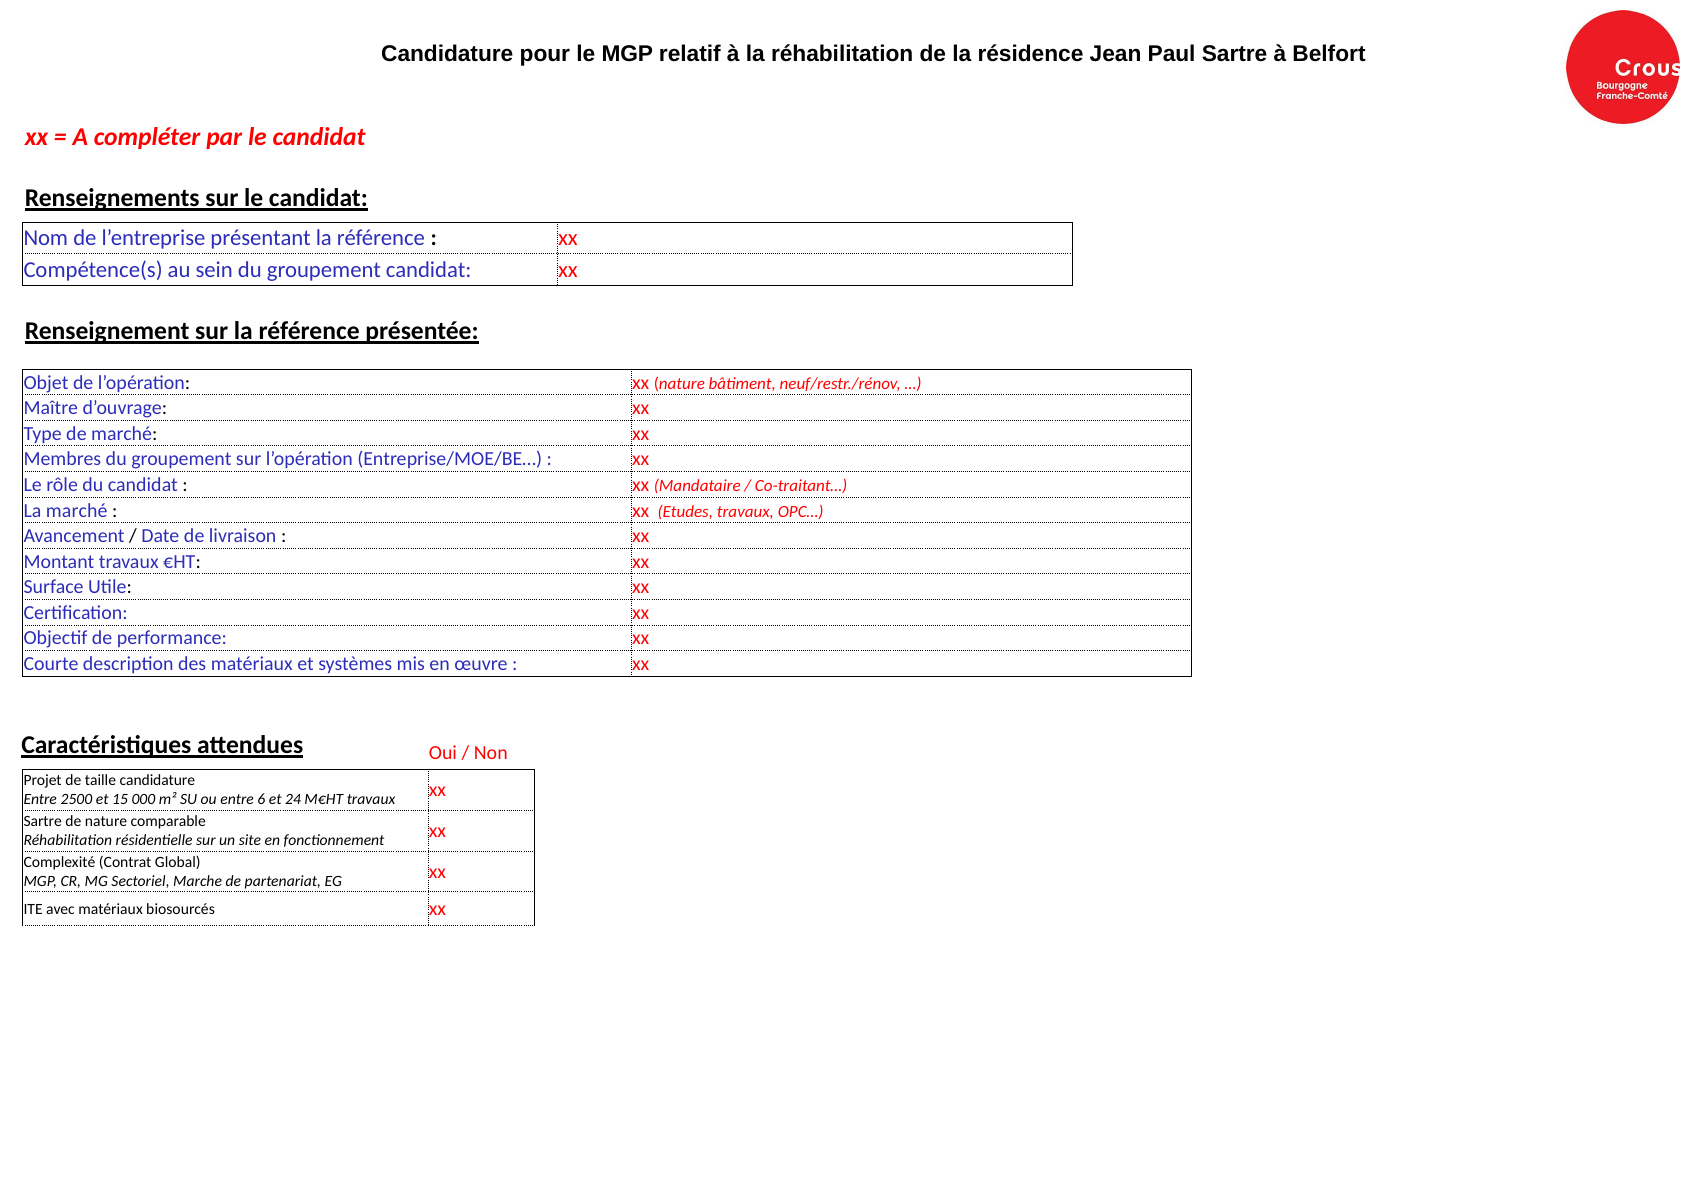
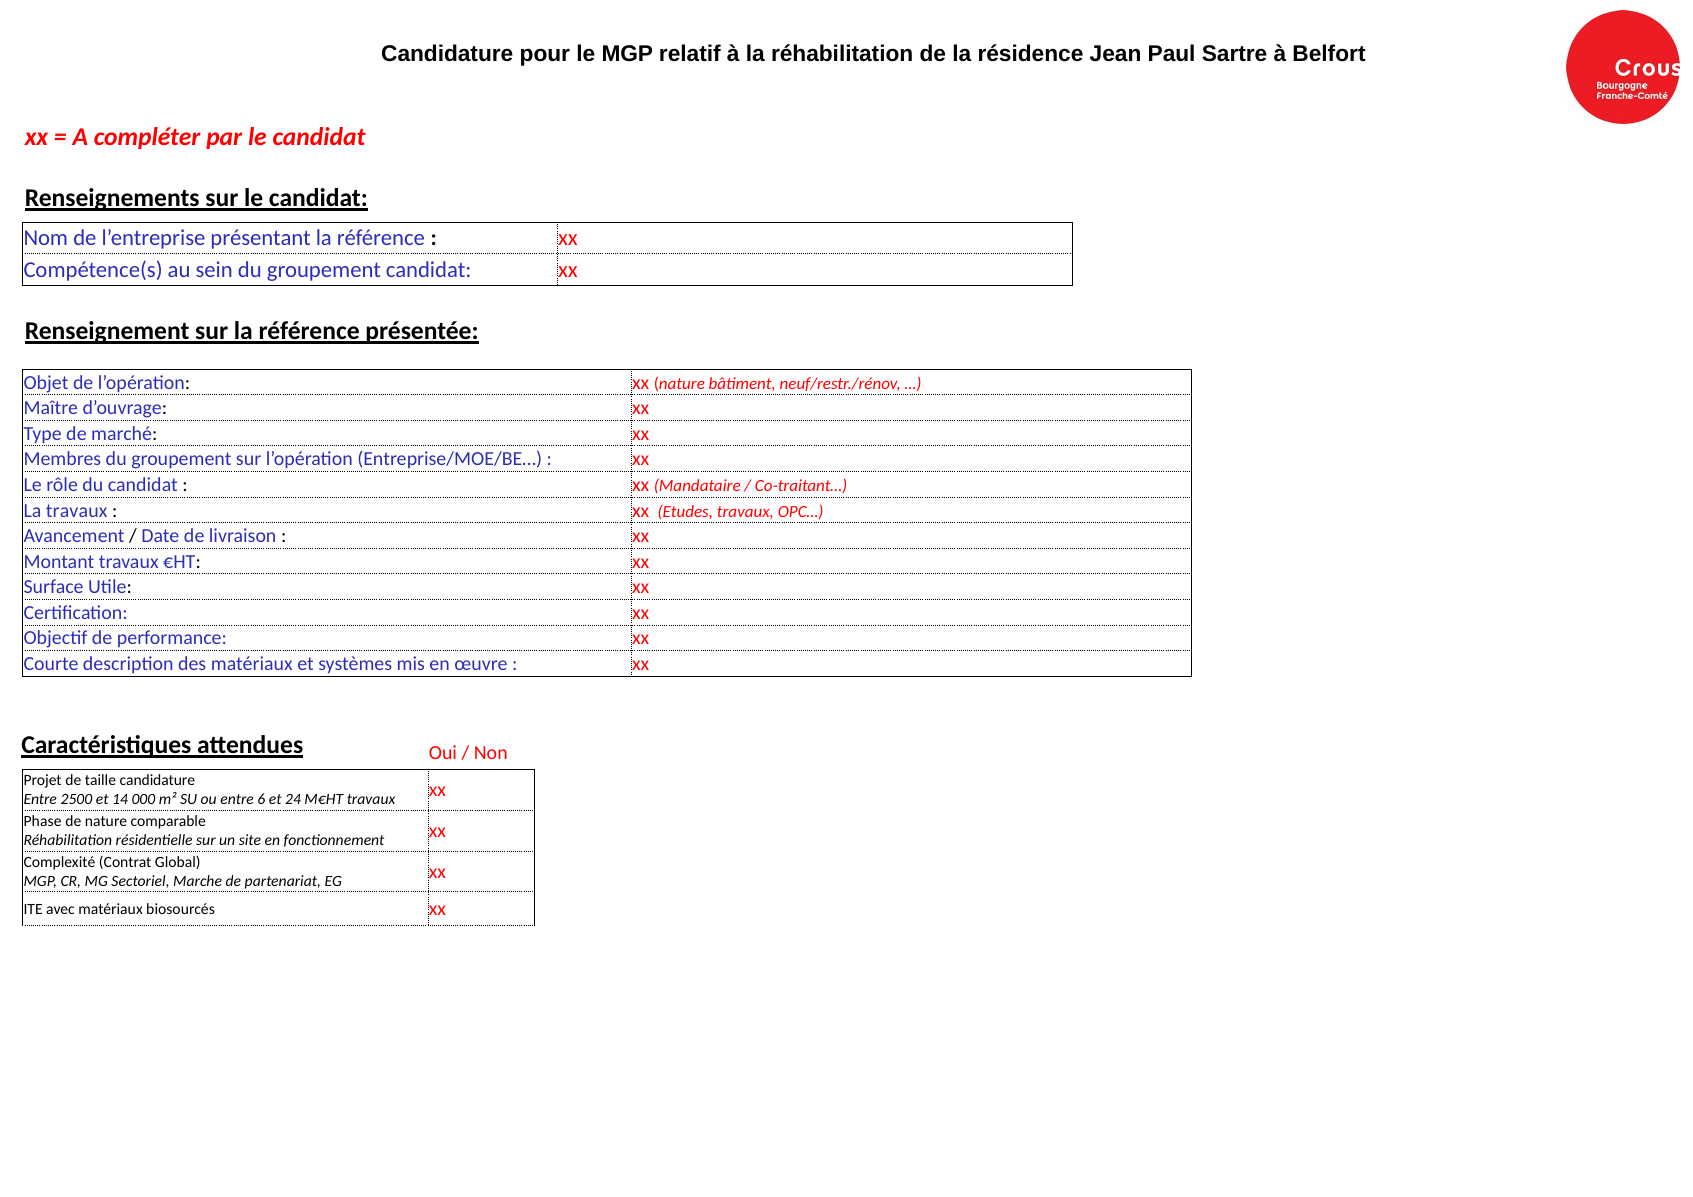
La marché: marché -> travaux (77, 511)
15: 15 -> 14 (120, 800)
Sartre: Sartre -> Phase (43, 821)
